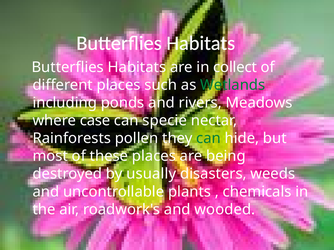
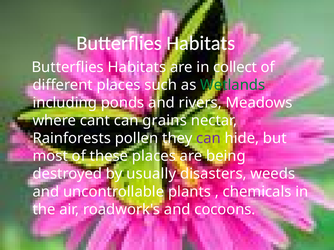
case: case -> cant (95, 121)
specie: specie -> grains (165, 121)
can colour: green -> purple (208, 139)
wooded: wooded -> cocoons (225, 210)
